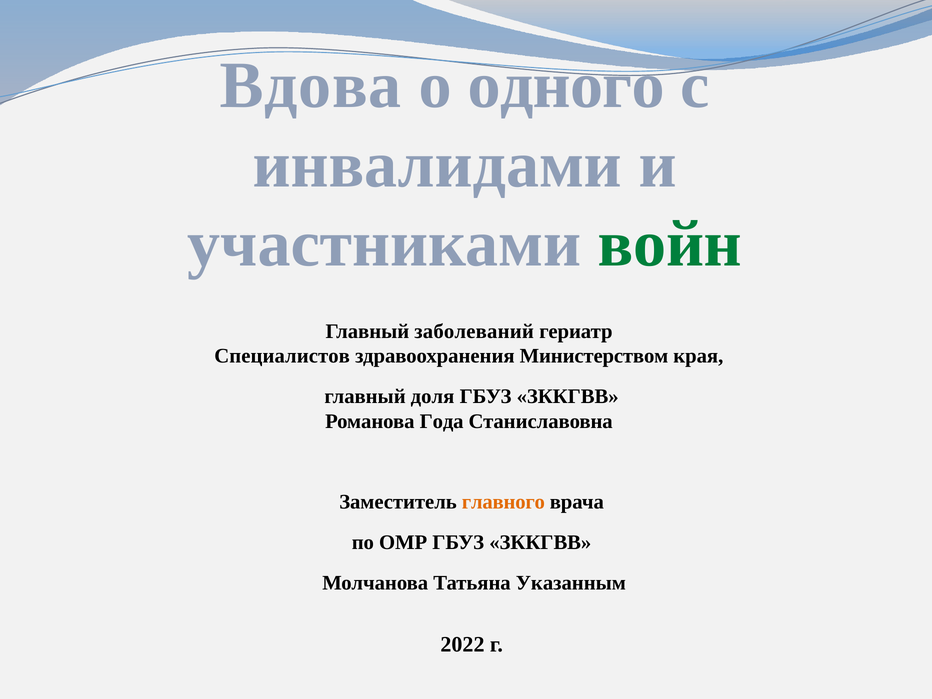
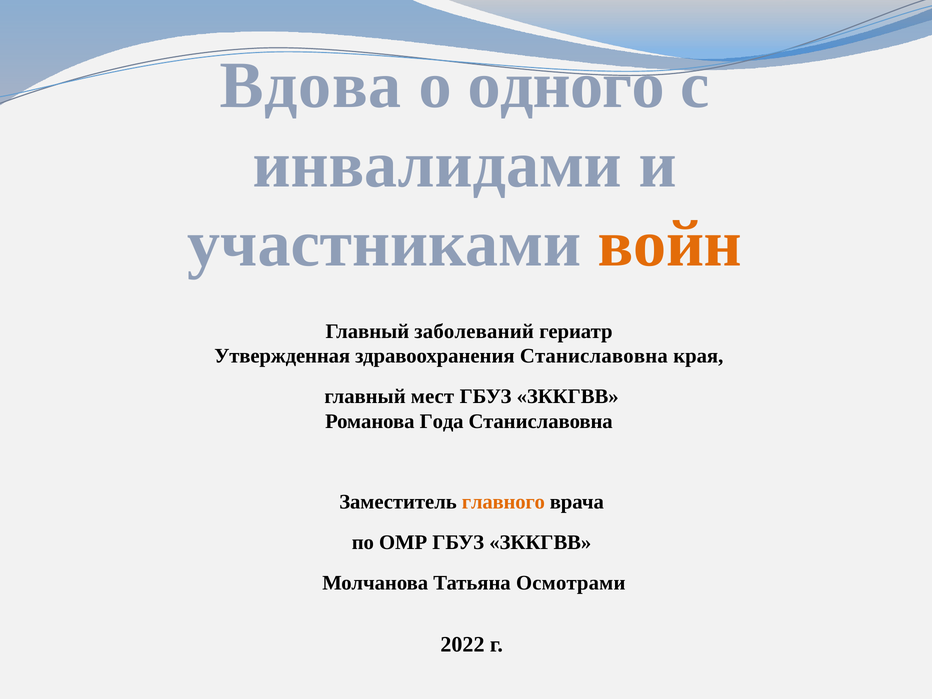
войн colour: green -> orange (670, 244)
Специалистов: Специалистов -> Утвержденная (282, 356)
здравоохранения Министерством: Министерством -> Станиславовна (594, 356)
доля: доля -> мест (432, 396)
Указанным: Указанным -> Осмотрами (571, 583)
